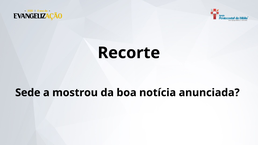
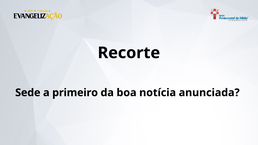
mostrou: mostrou -> primeiro (75, 93)
